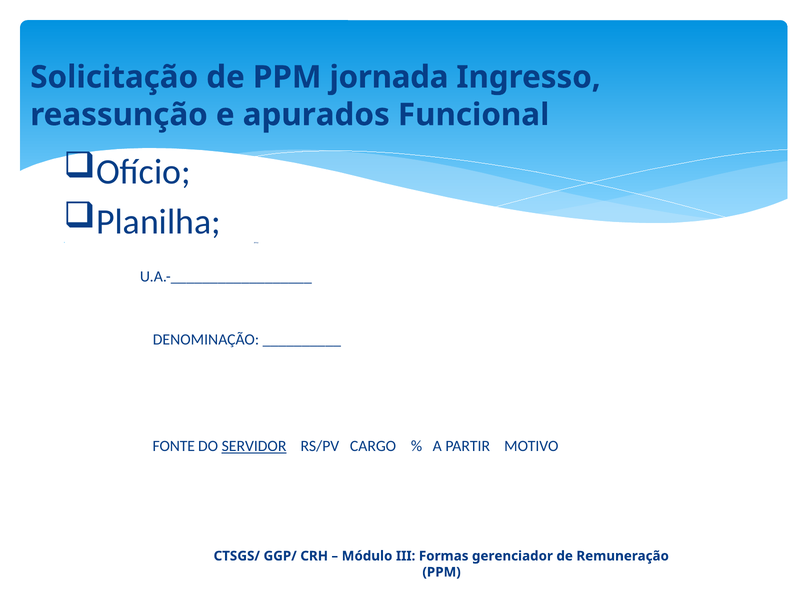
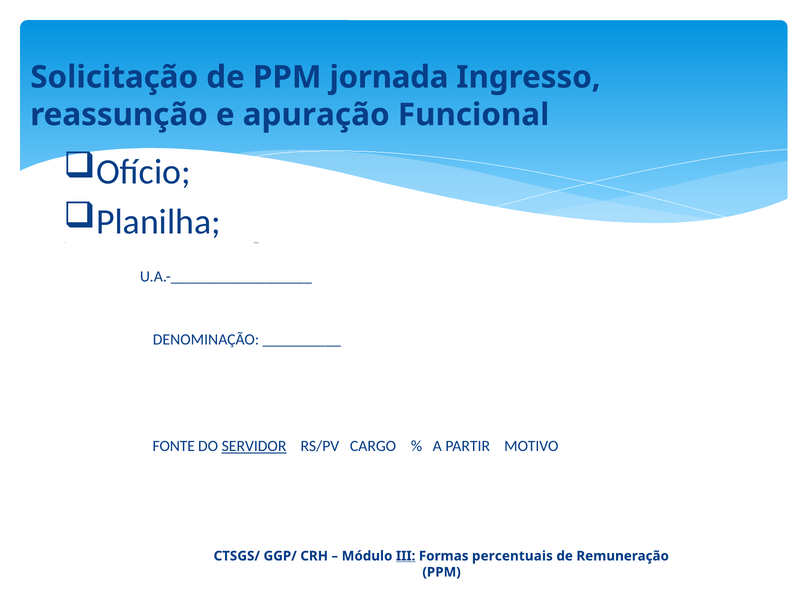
apurados: apurados -> apuração (316, 115)
III underline: none -> present (406, 556)
gerenciador: gerenciador -> percentuais (512, 556)
